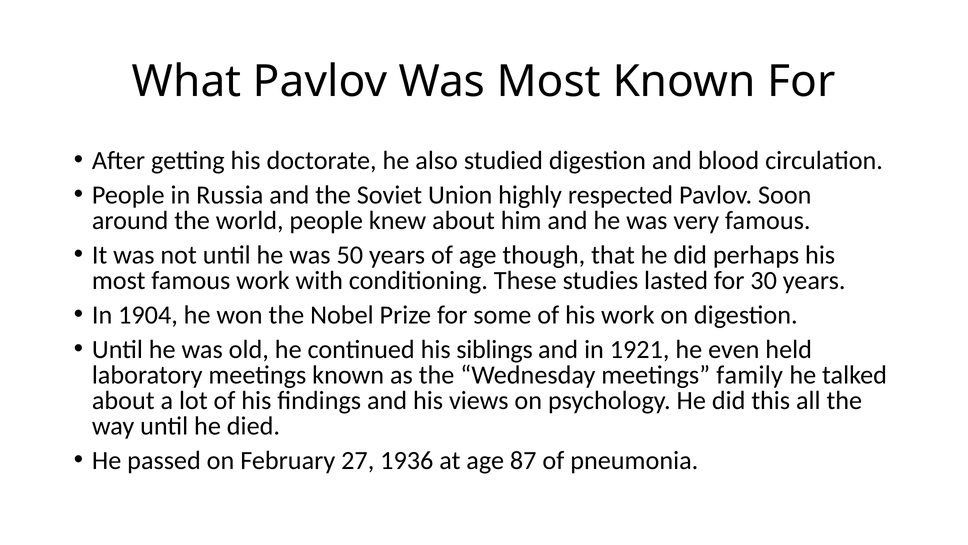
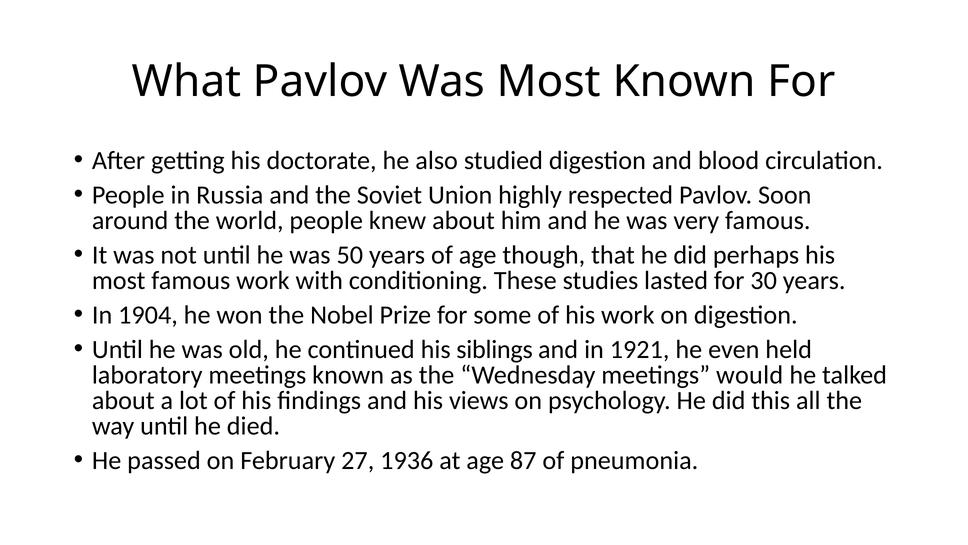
family: family -> would (750, 375)
